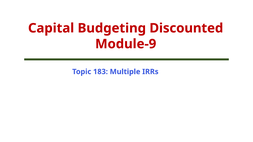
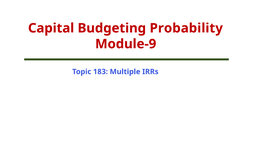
Discounted: Discounted -> Probability (186, 28)
